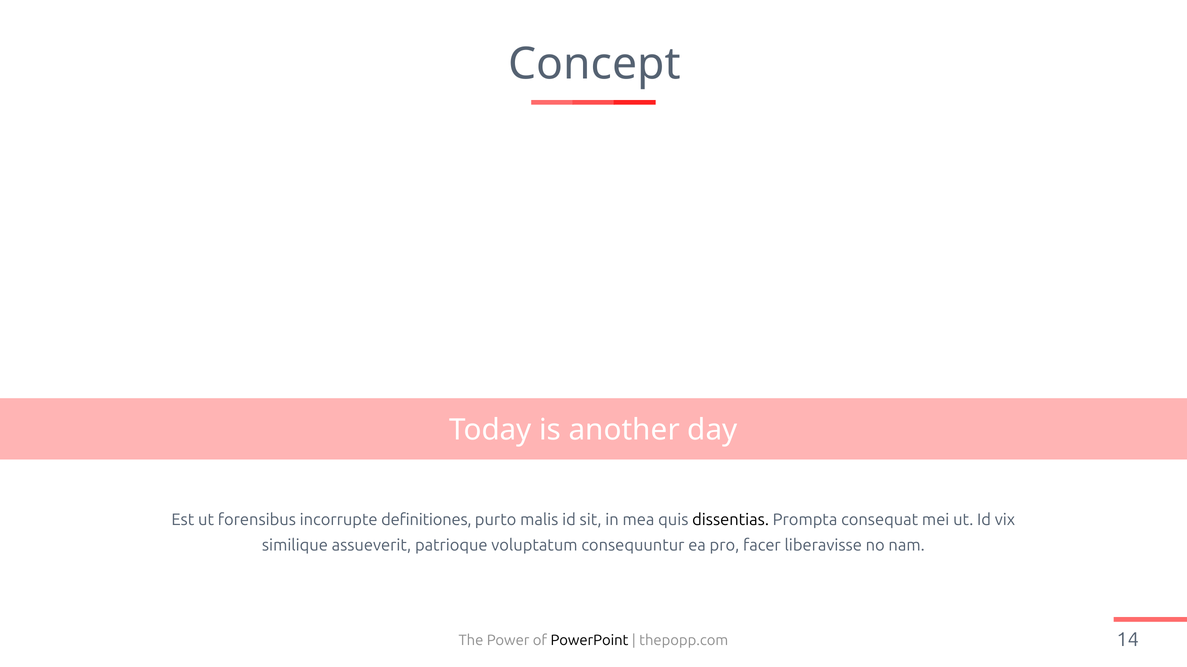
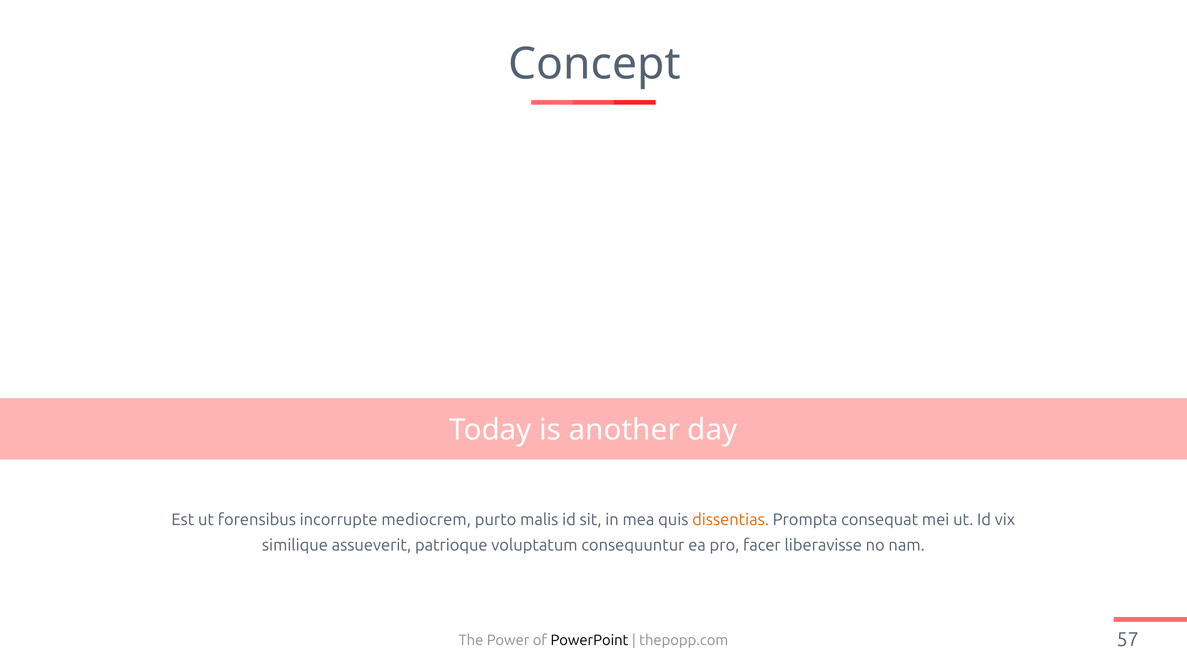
definitiones: definitiones -> mediocrem (426, 520)
dissentias colour: black -> orange (731, 520)
14: 14 -> 57 (1128, 640)
